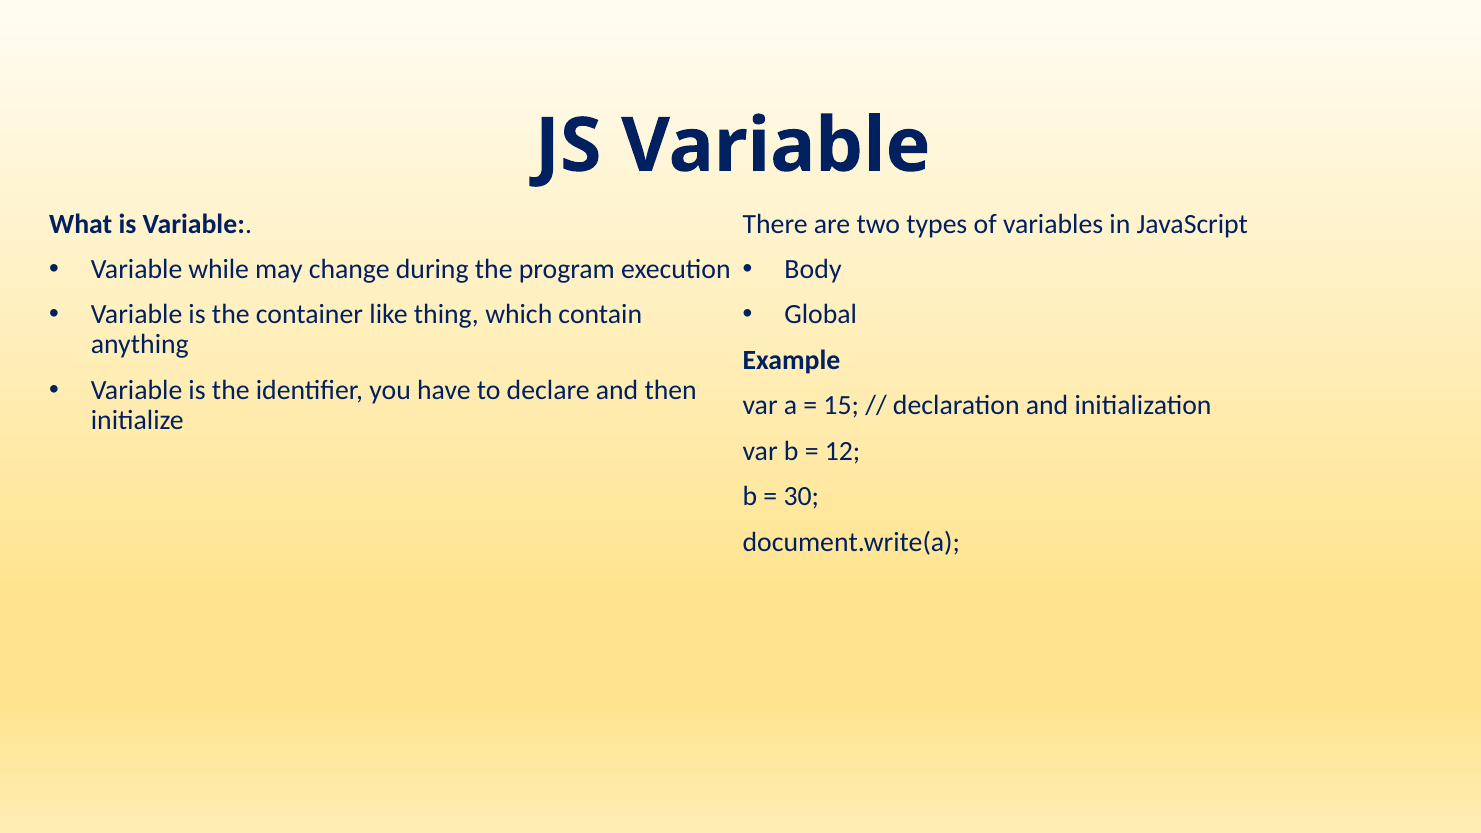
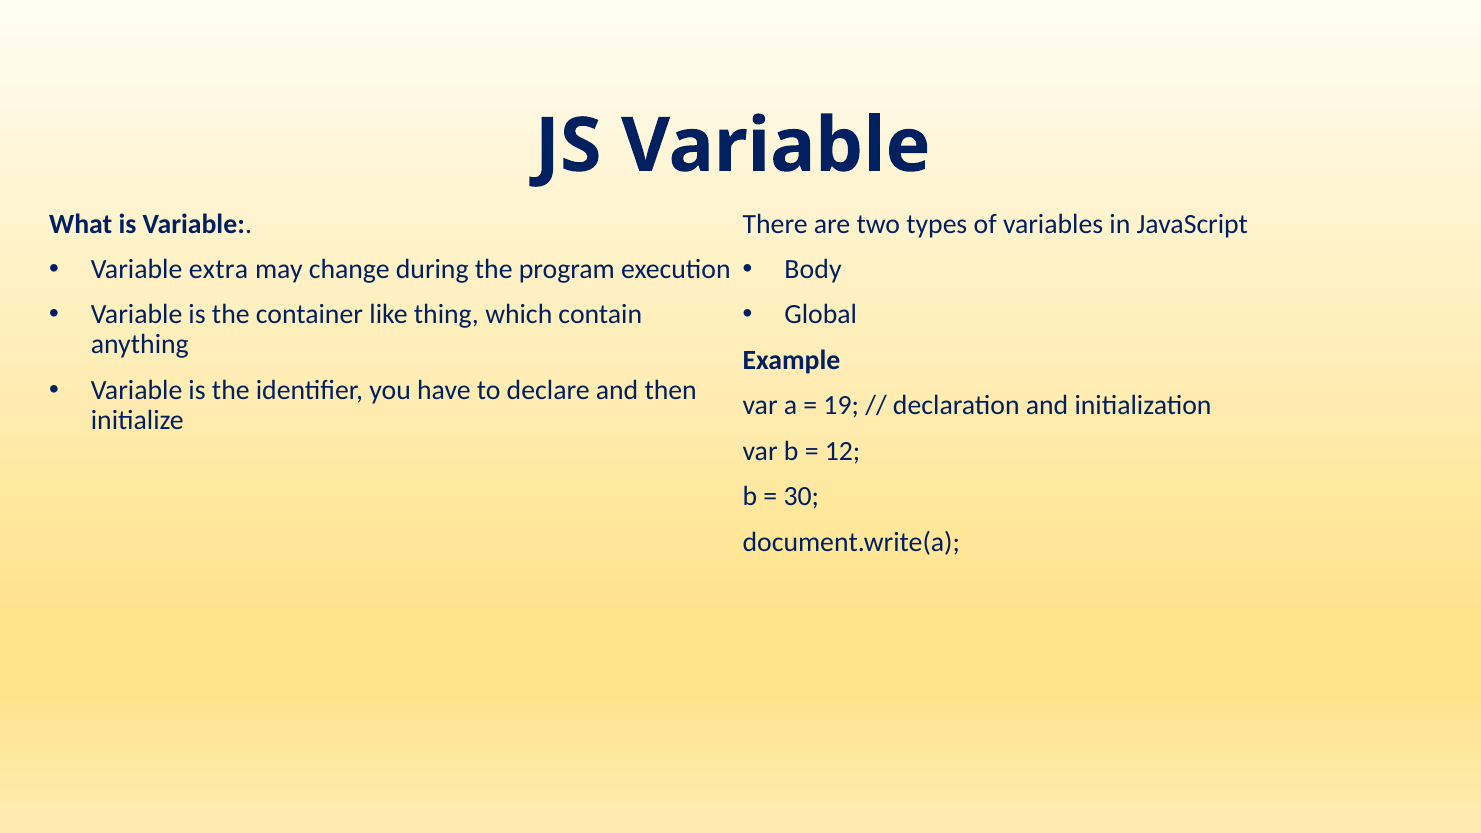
while: while -> extra (218, 269)
15: 15 -> 19 (841, 406)
